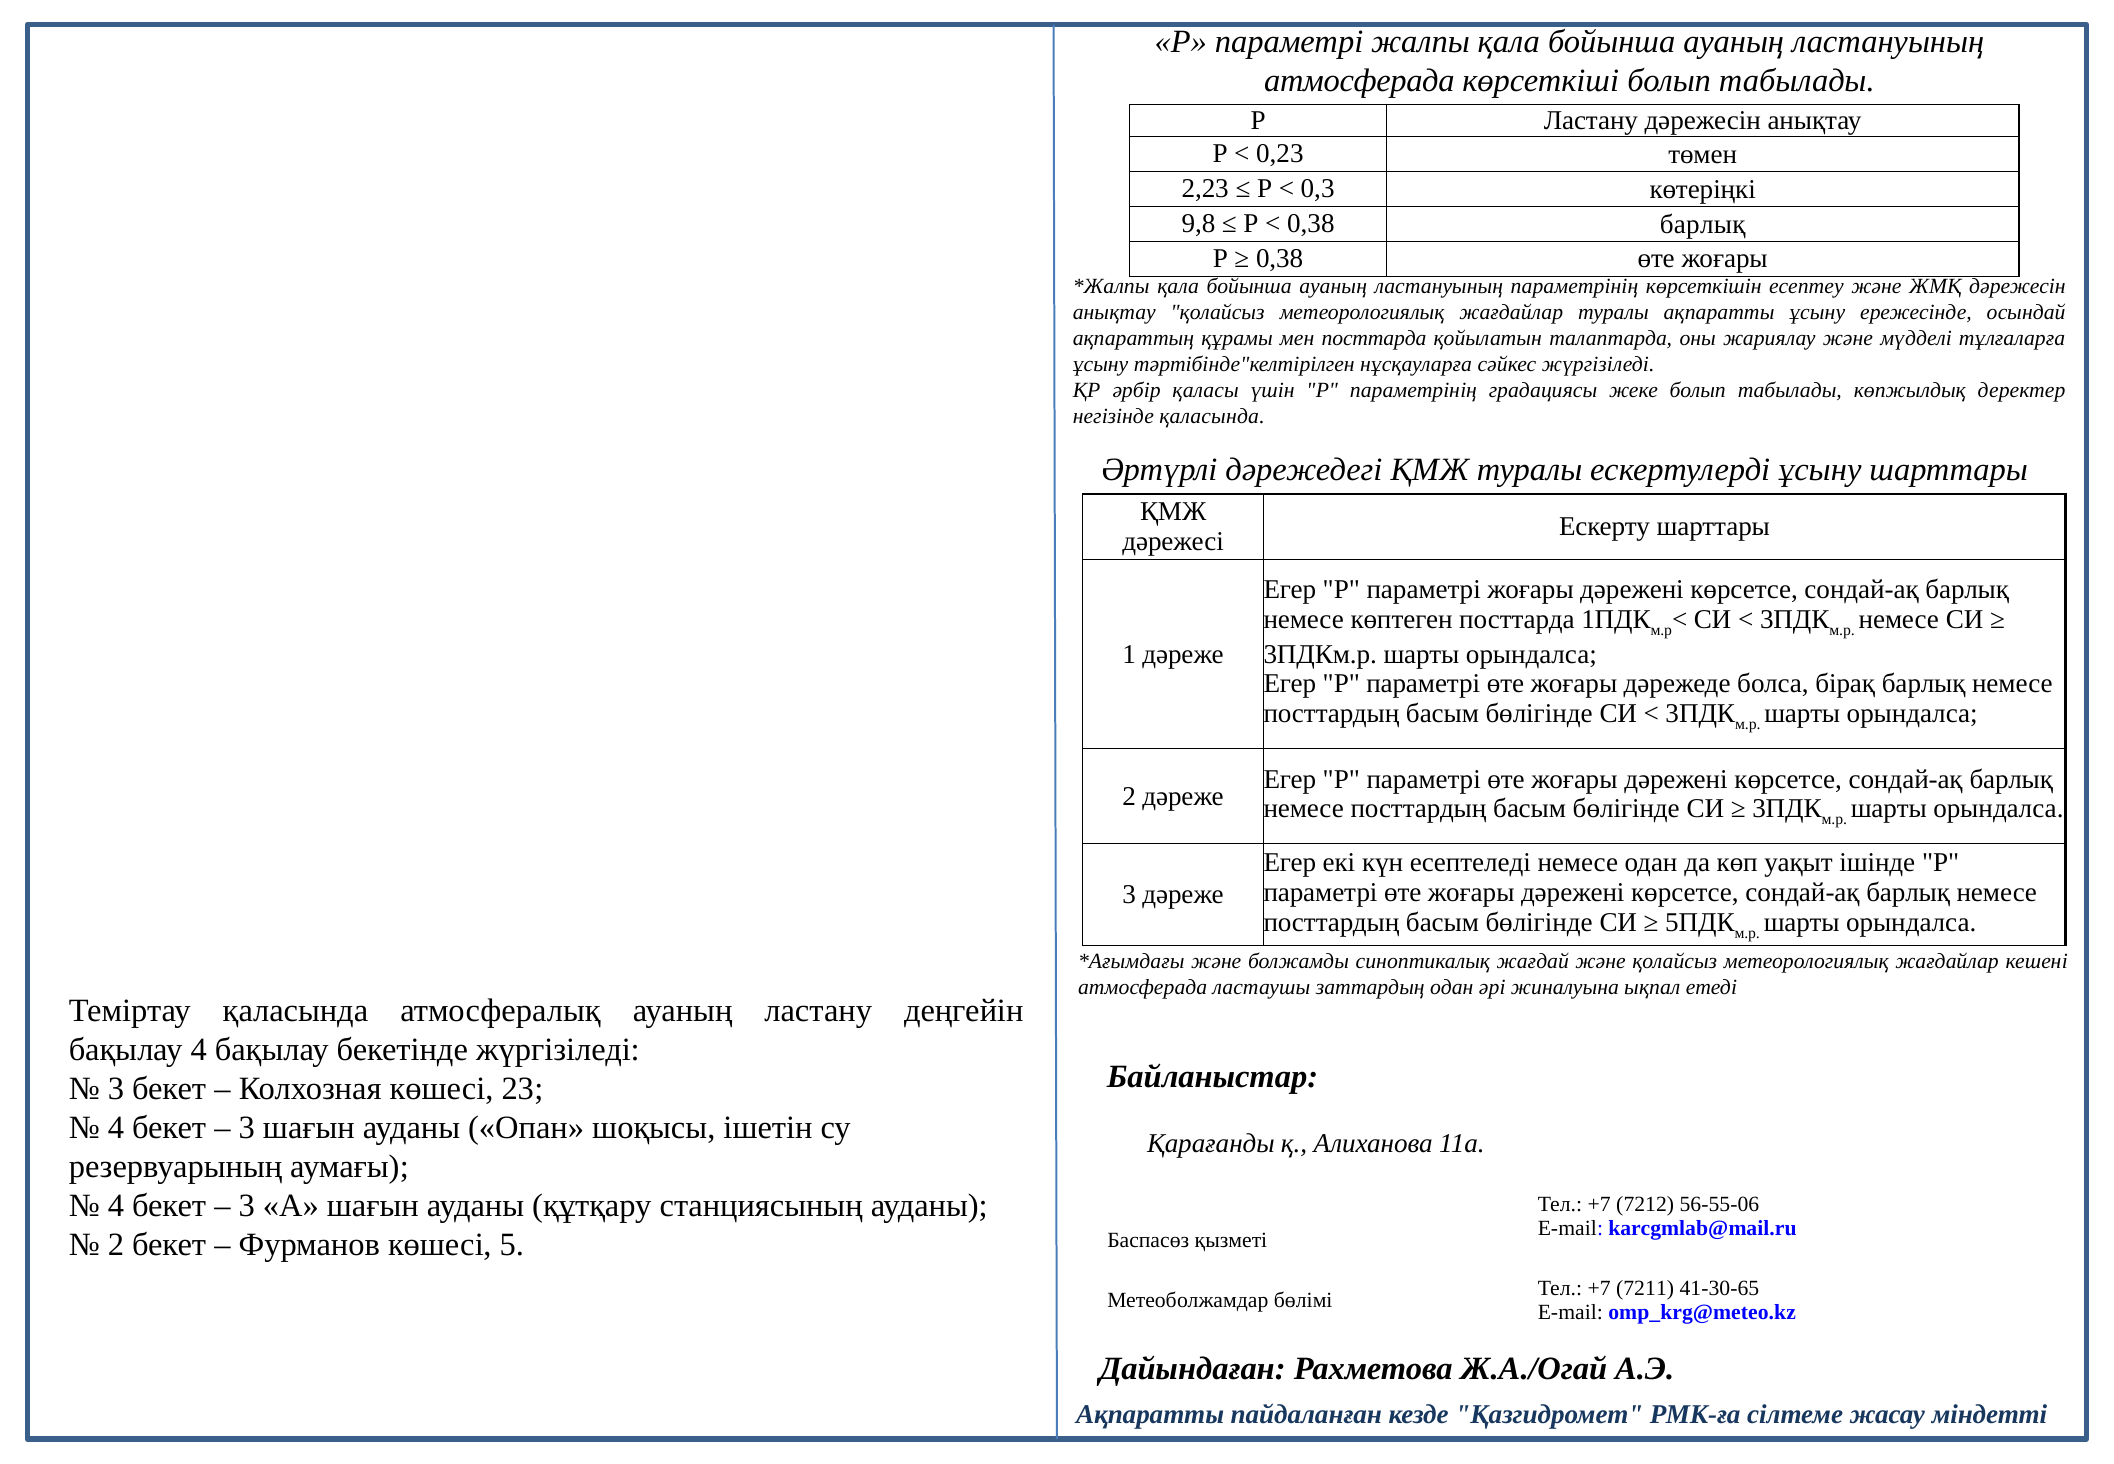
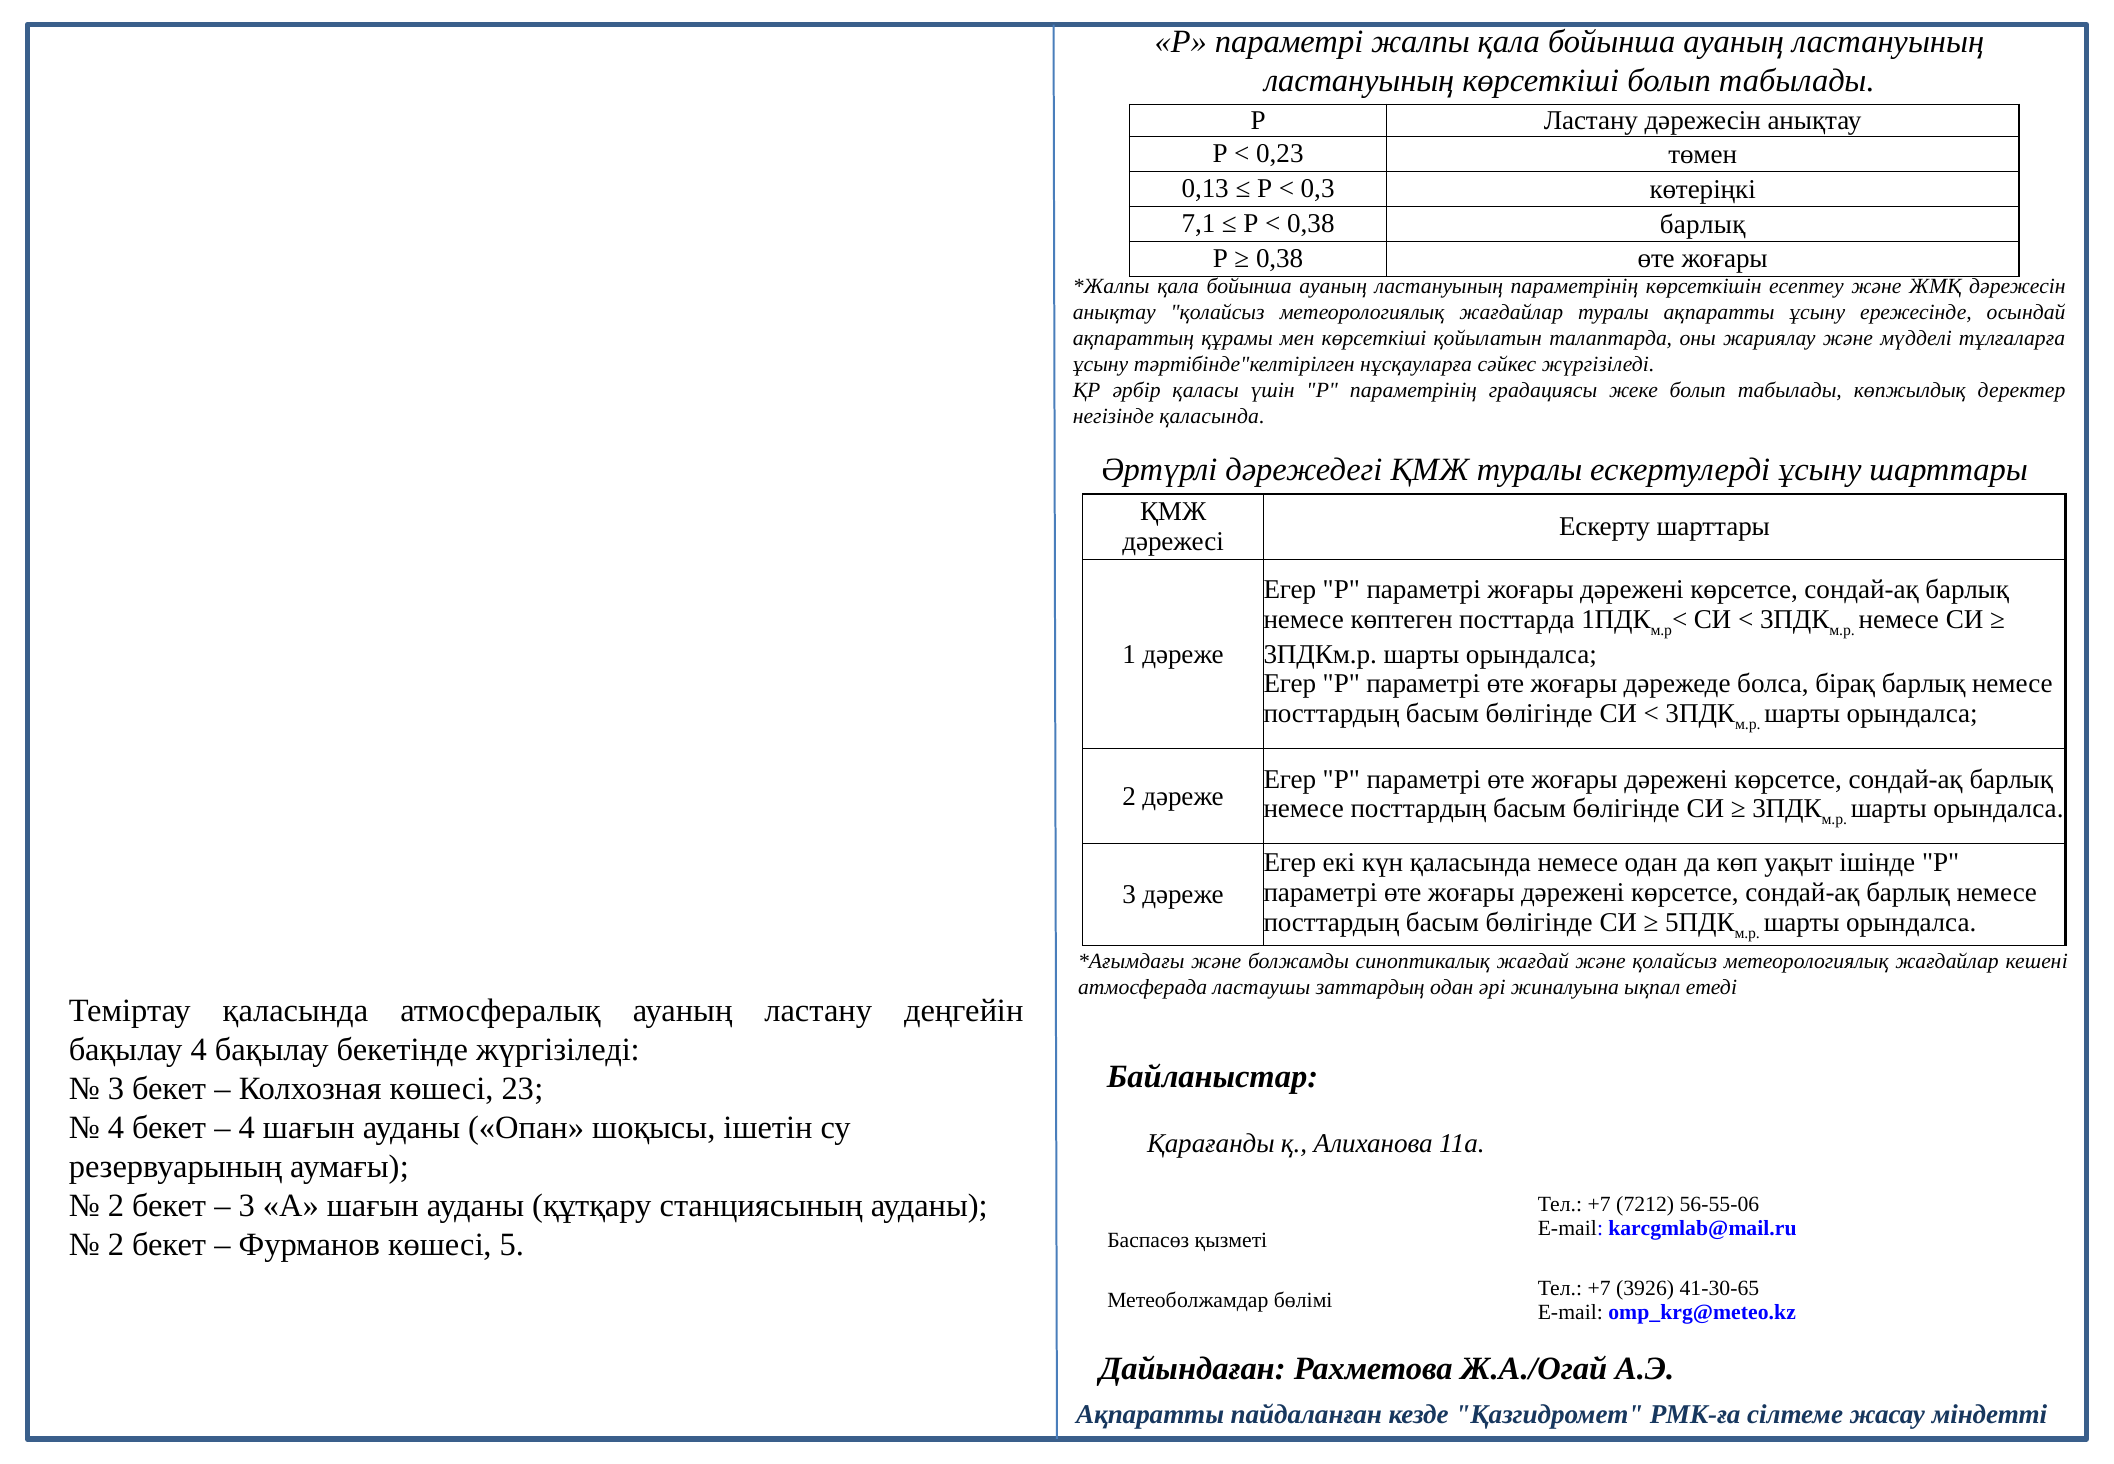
атмосферада: атмосферада -> ластануының (1359, 81)
2,23: 2,23 -> 0,13 (1205, 189)
9,8: 9,8 -> 7,1 (1199, 224)
мен посттарда: посттарда -> көрсеткіші (1374, 338)
күн есептеледі: есептеледі -> қаласында (1470, 862)
3: 3 -> 4 (247, 1127)
4: 4 -> 2 (116, 1205)
7211: 7211 -> 3926 (1645, 1288)
